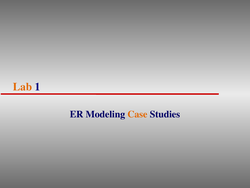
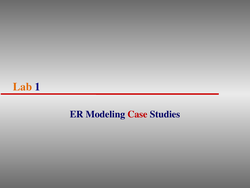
Case colour: orange -> red (138, 114)
